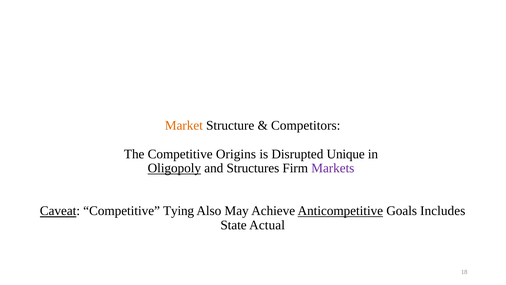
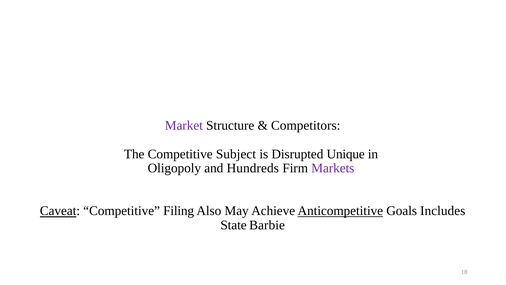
Market colour: orange -> purple (184, 125)
Origins: Origins -> Subject (236, 154)
Oligopoly underline: present -> none (174, 168)
Structures: Structures -> Hundreds (253, 168)
Tying: Tying -> Filing (179, 211)
Actual: Actual -> Barbie (267, 225)
